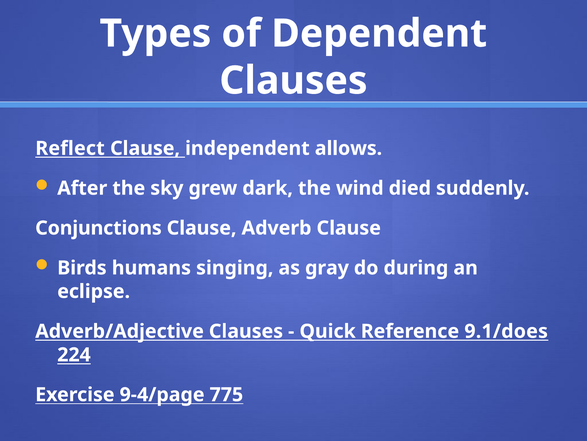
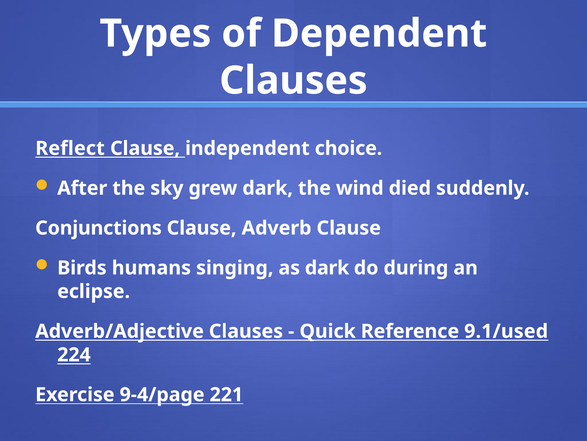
allows: allows -> choice (348, 148)
as gray: gray -> dark (327, 268)
9.1/does: 9.1/does -> 9.1/used (506, 331)
775: 775 -> 221 (226, 394)
